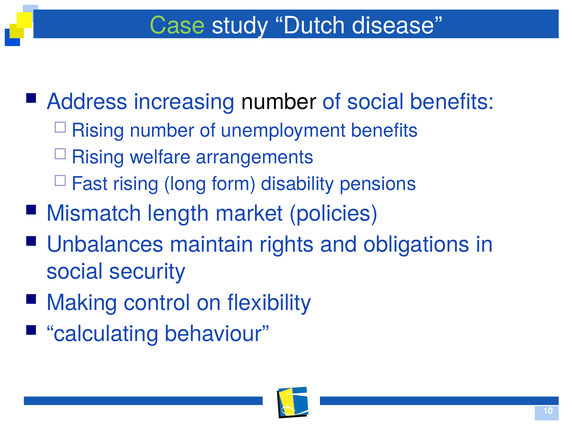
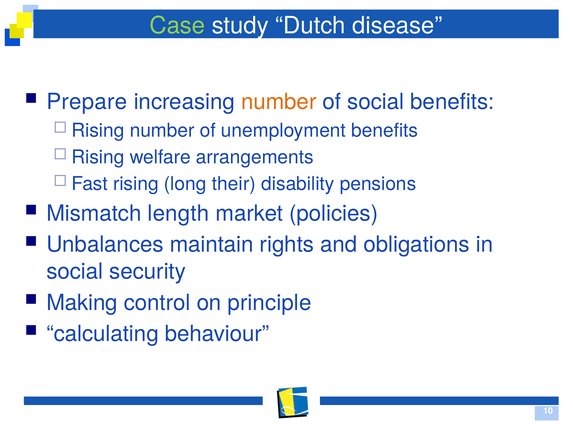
Address: Address -> Prepare (87, 102)
number colour: black -> orange (279, 102)
form: form -> their (234, 184)
flexibility: flexibility -> principle (269, 302)
